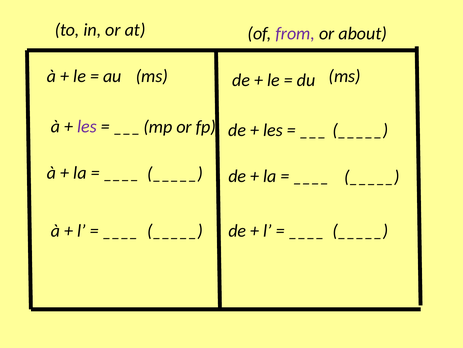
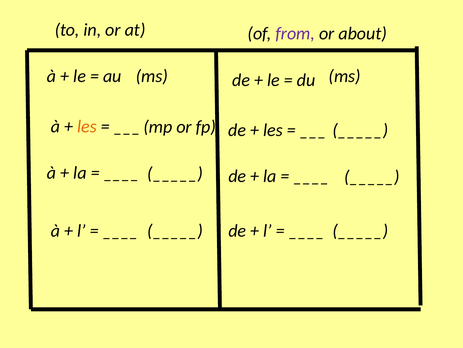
les colour: purple -> orange (87, 126)
